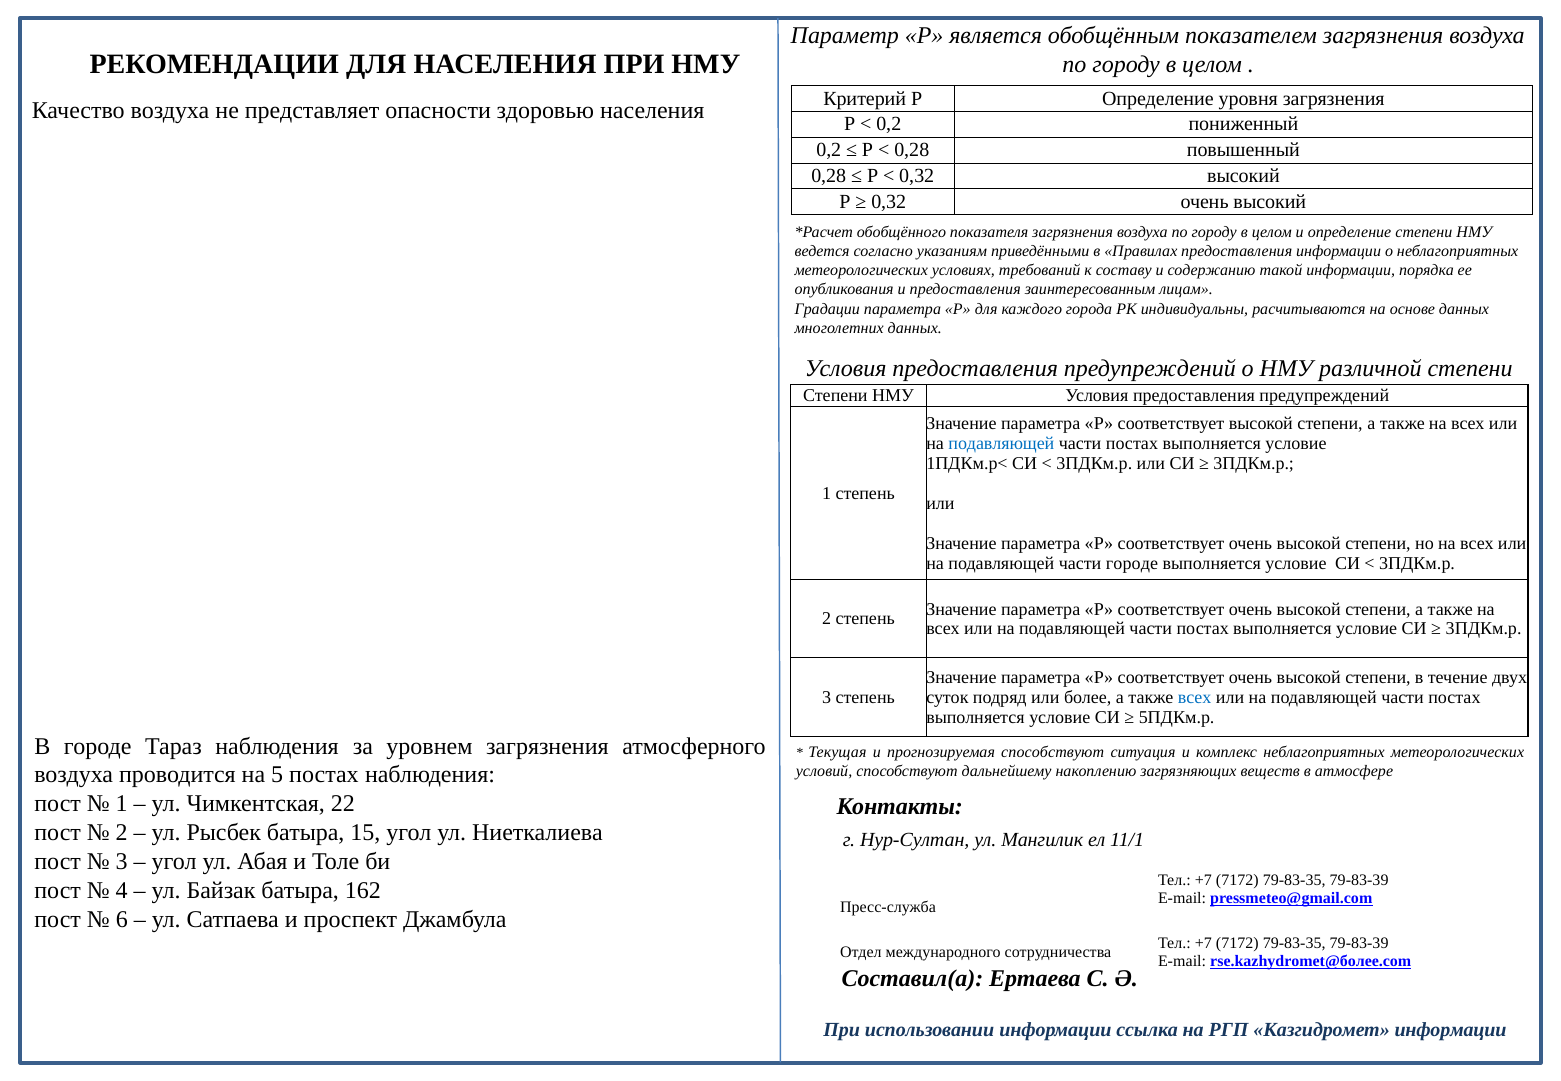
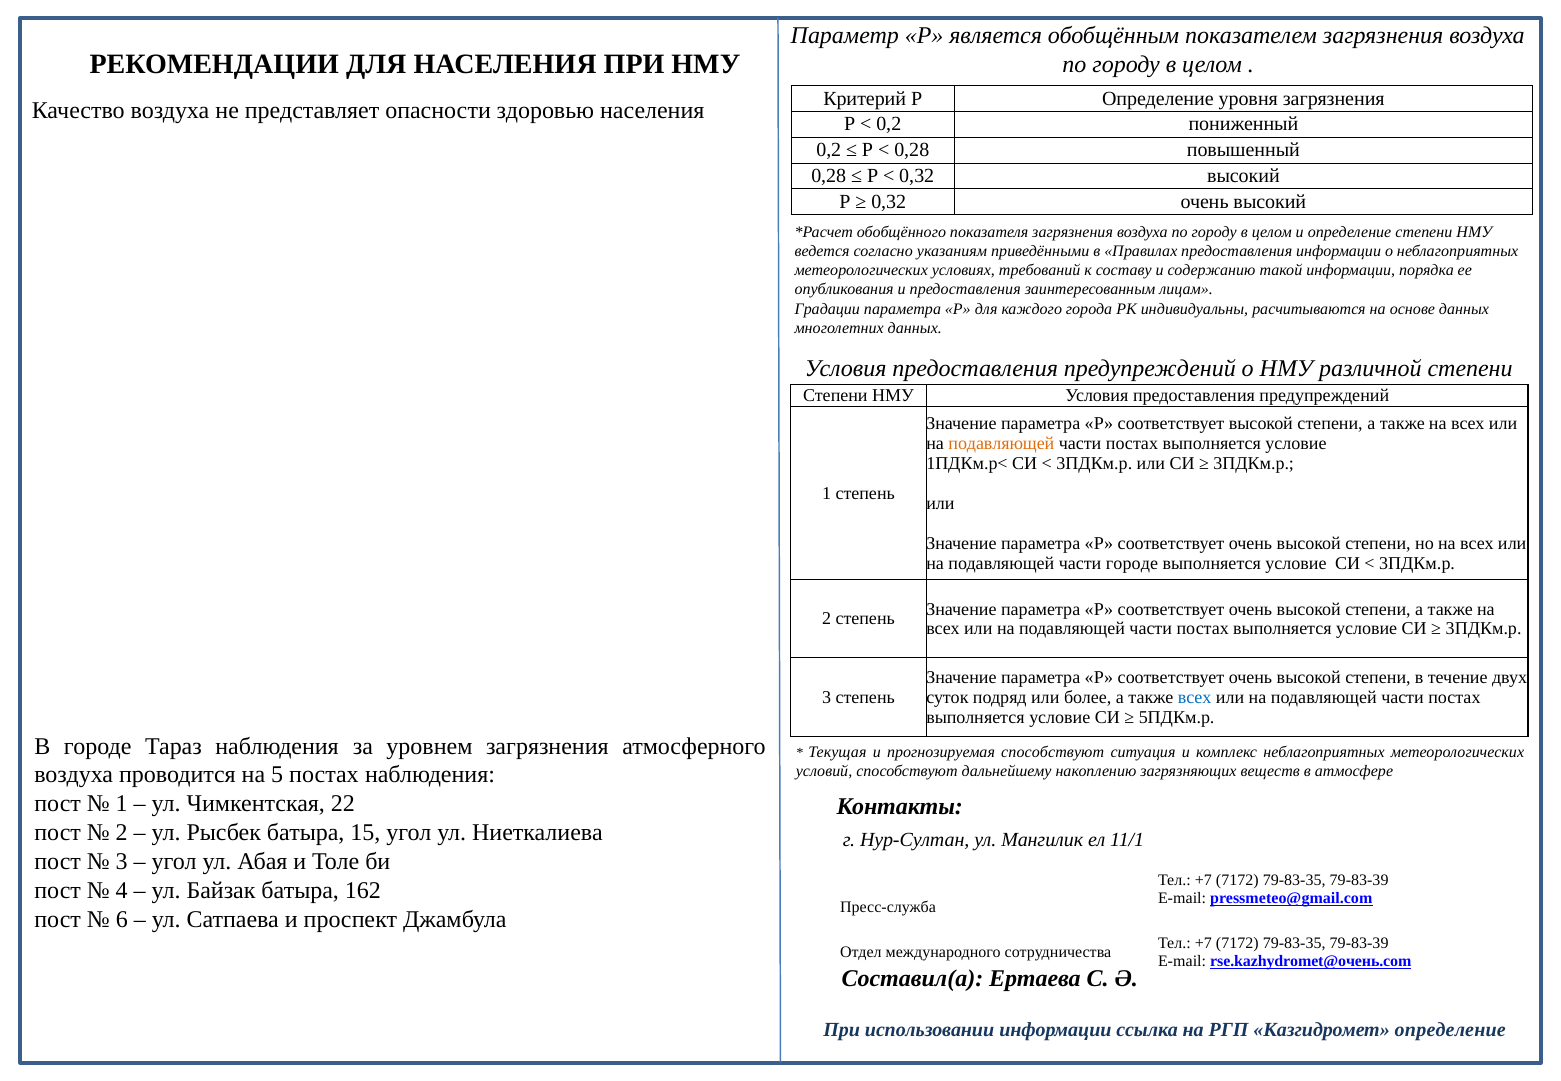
подавляющей colour: blue -> orange (1001, 443)
rse.kazhydromet@более.com: rse.kazhydromet@более.com -> rse.kazhydromet@очень.com (1311, 961)
Казгидромет информации: информации -> определение (1450, 1029)
